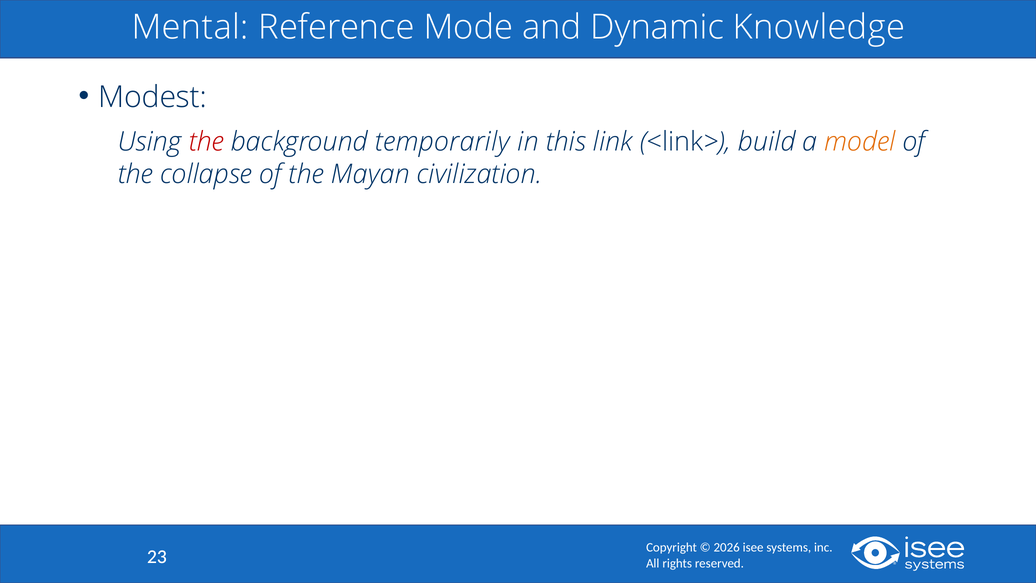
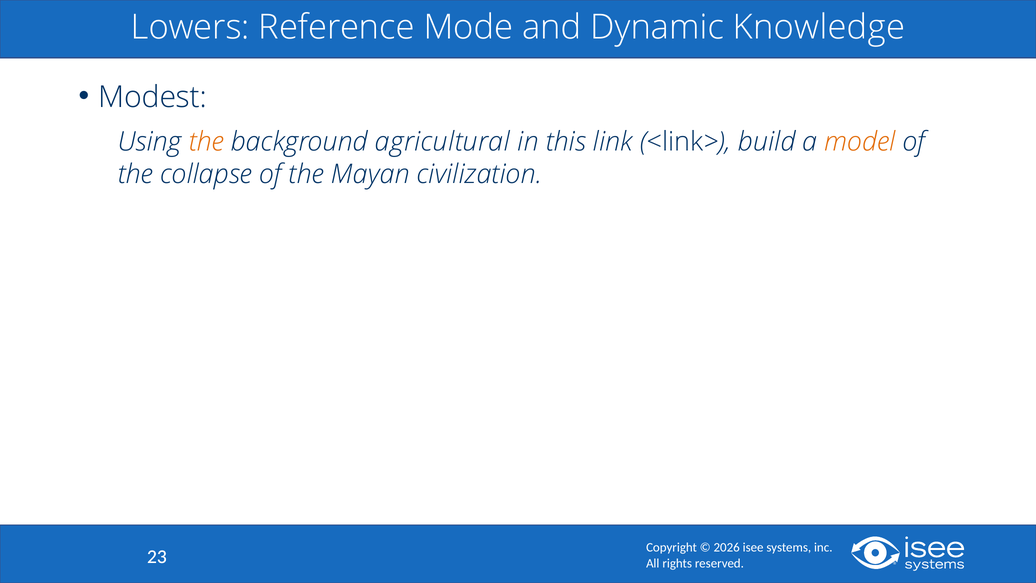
Mental: Mental -> Lowers (190, 28)
the colour: red -> orange (206, 142)
temporarily: temporarily -> agricultural (442, 142)
